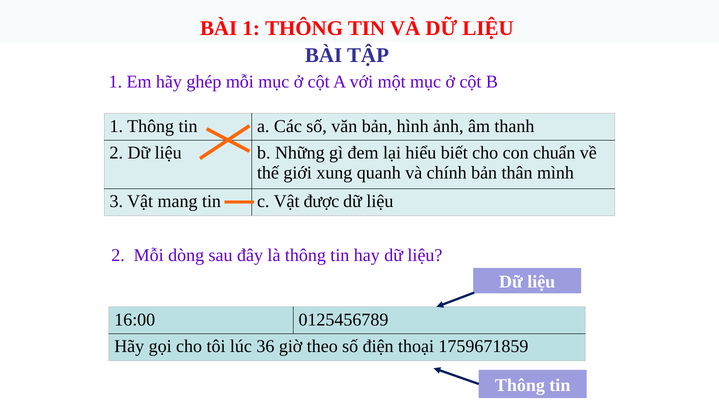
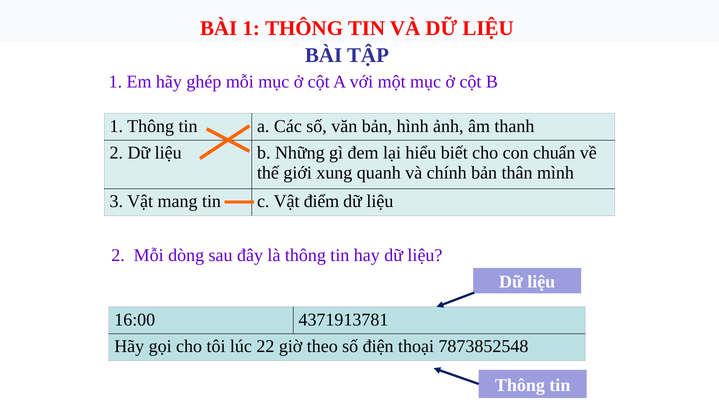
được: được -> điểm (321, 202)
0125456789: 0125456789 -> 4371913781 (343, 320)
36: 36 -> 22 (265, 347)
1759671859: 1759671859 -> 7873852548 (483, 347)
